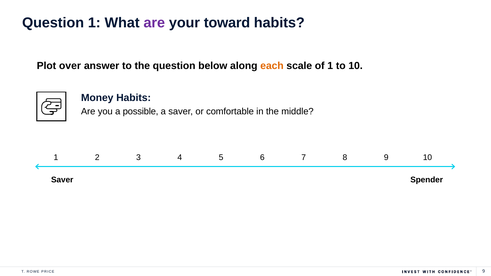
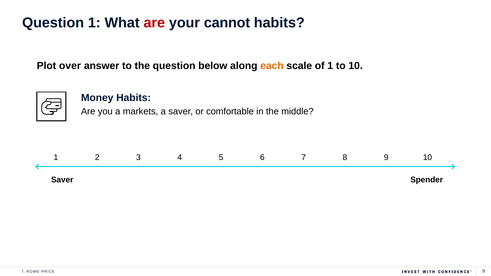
are colour: purple -> red (154, 23)
toward: toward -> cannot (227, 23)
possible: possible -> markets (141, 112)
